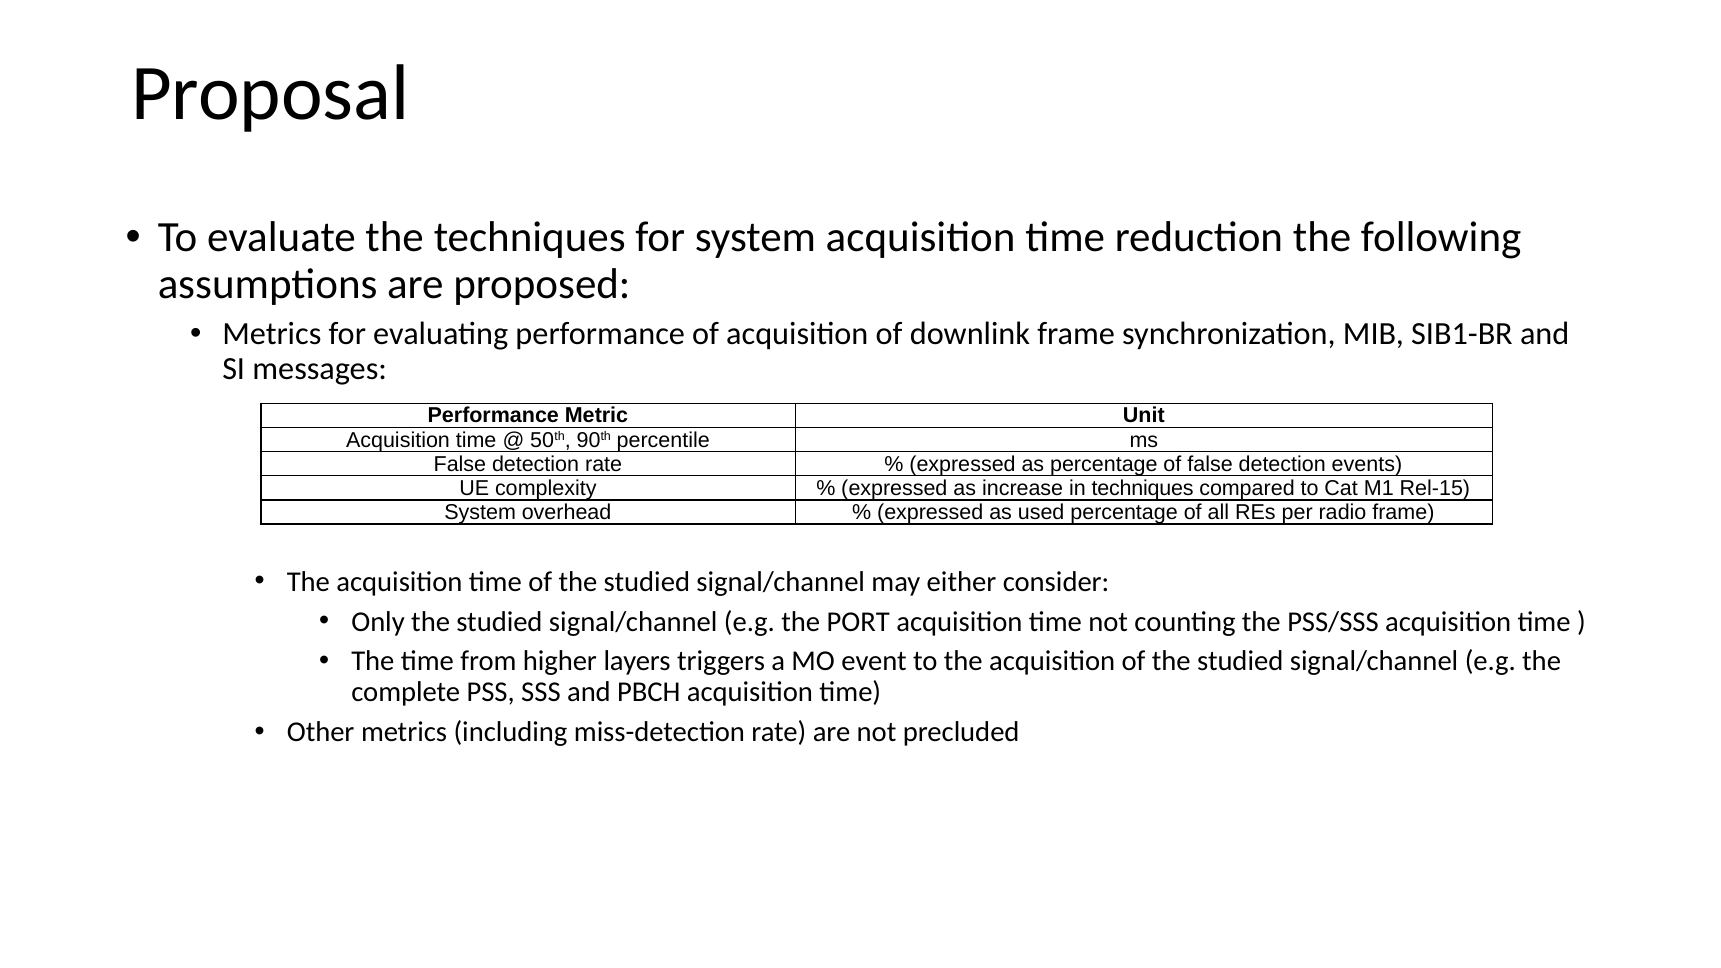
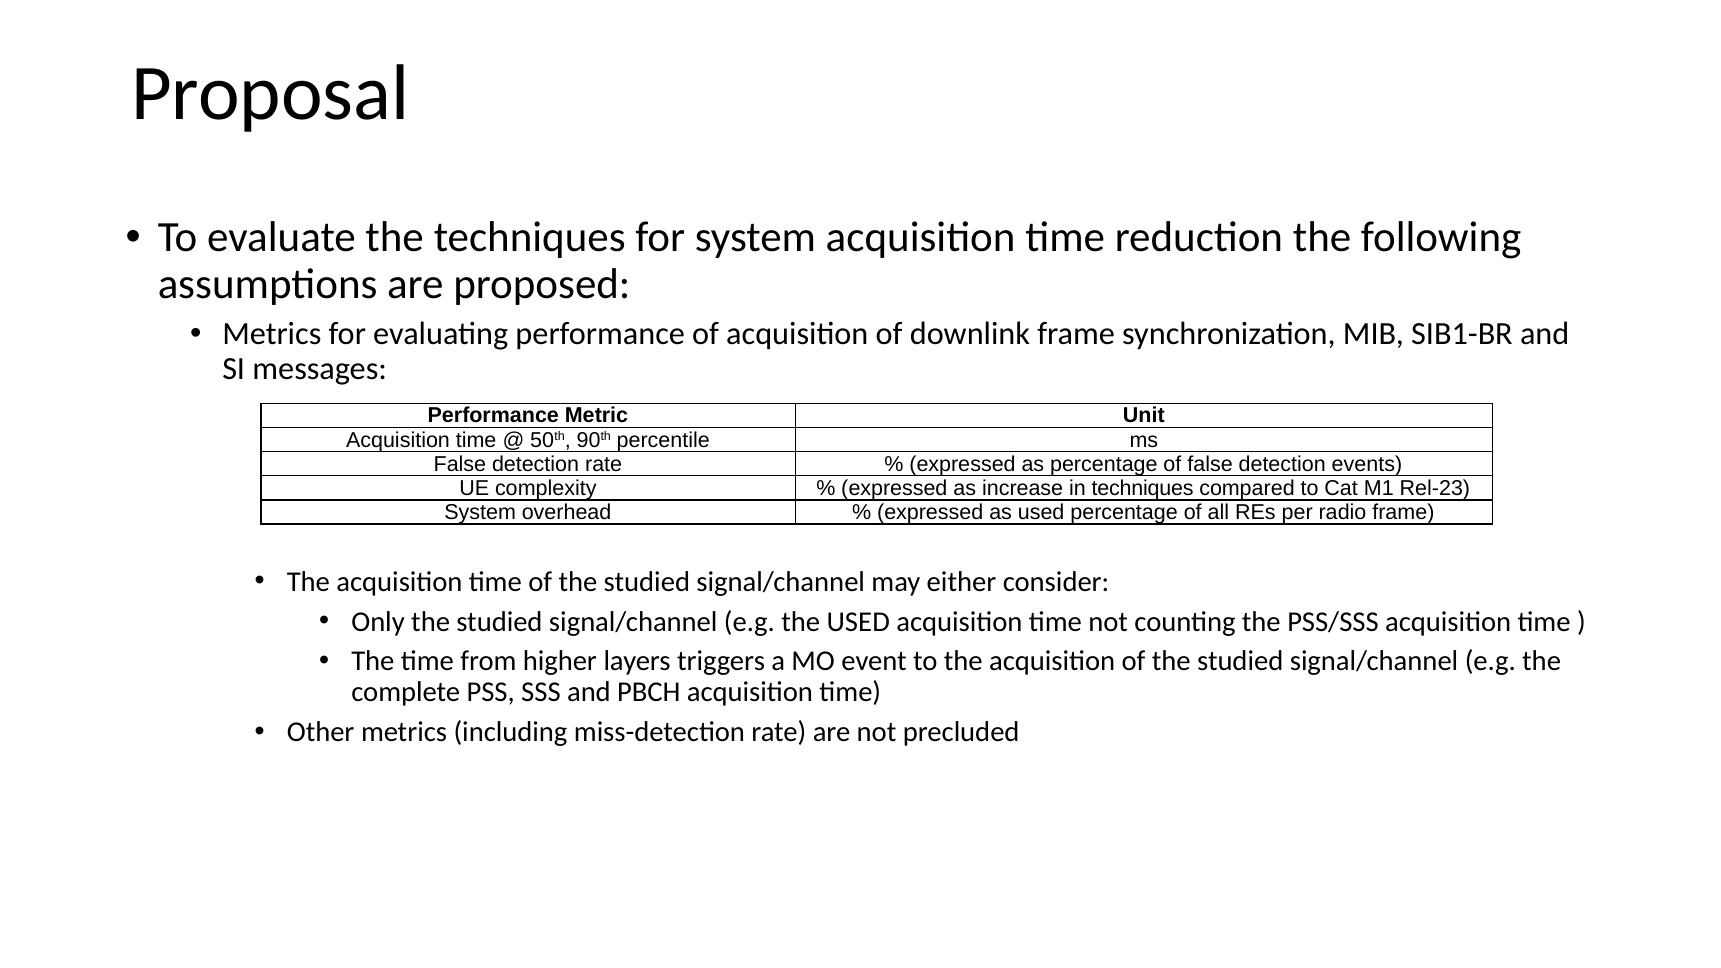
Rel-15: Rel-15 -> Rel-23 (1435, 488)
the PORT: PORT -> USED (858, 622)
